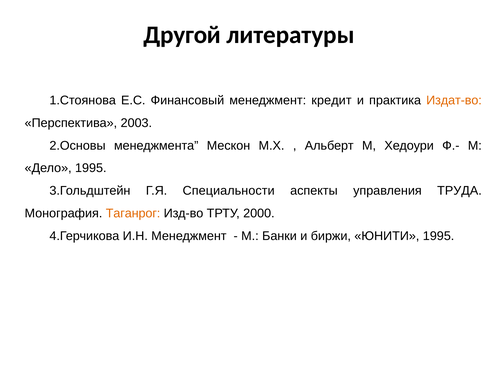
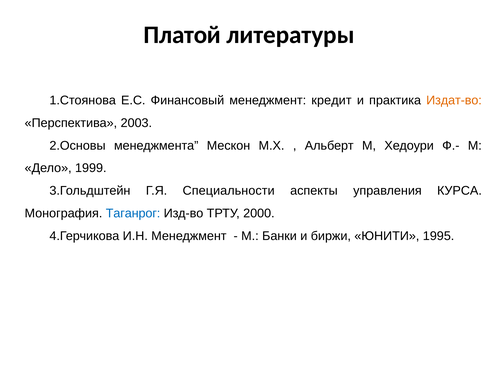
Другой: Другой -> Платой (182, 35)
Дело 1995: 1995 -> 1999 (91, 168)
ТРУДА: ТРУДА -> КУРСА (459, 191)
Таганрог colour: orange -> blue (133, 214)
